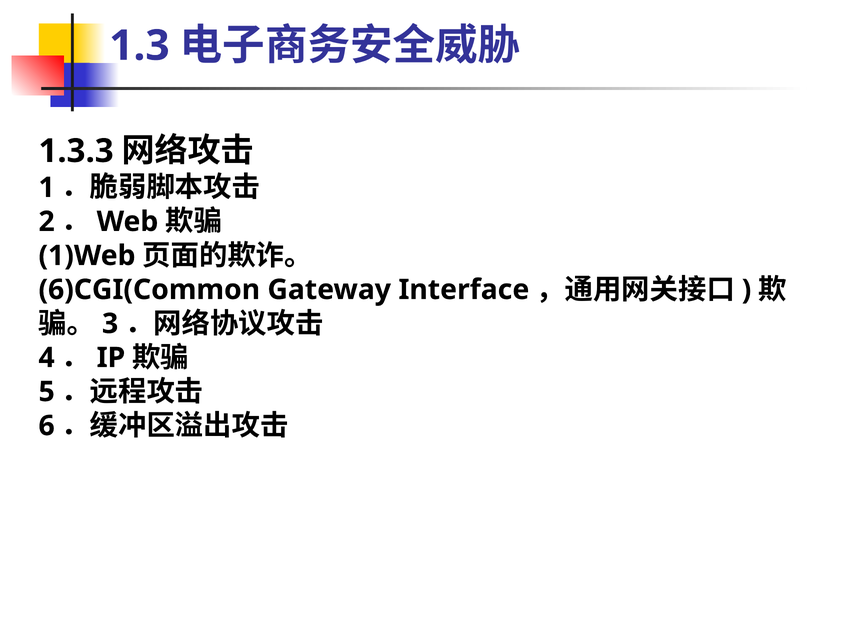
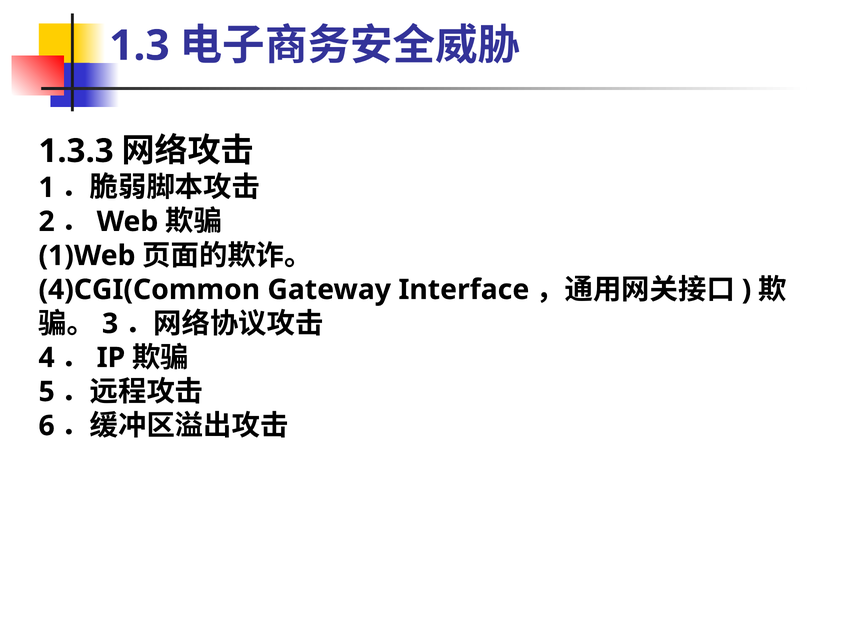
6)CGI(Common: 6)CGI(Common -> 4)CGI(Common (149, 290)
